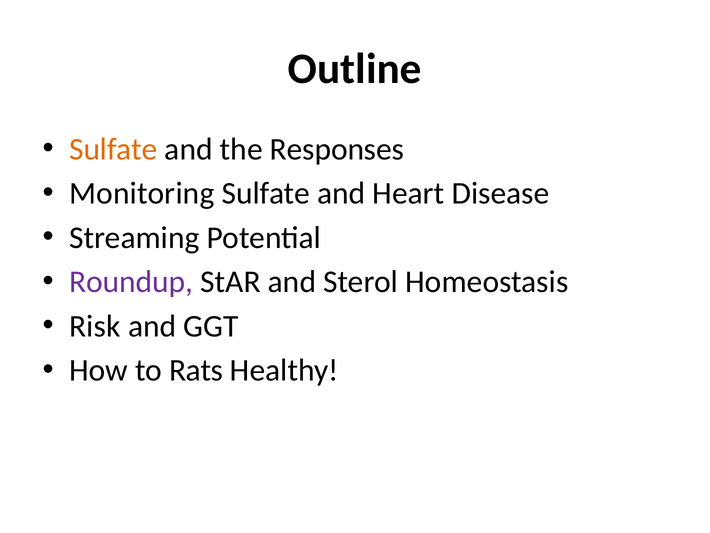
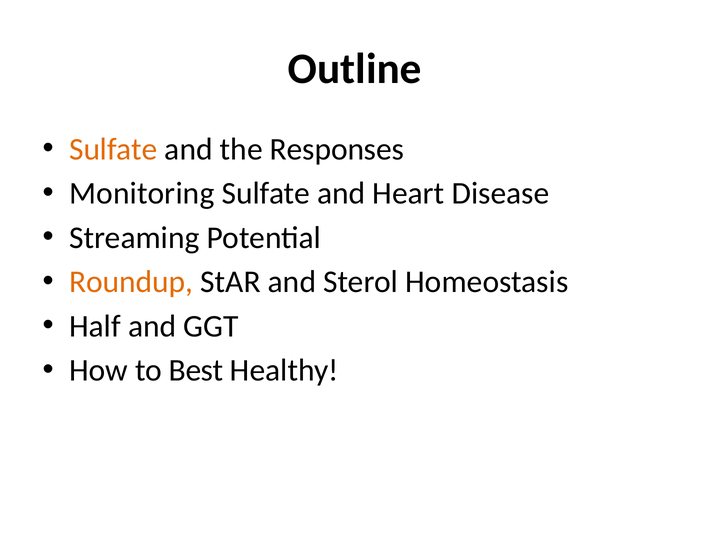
Roundup colour: purple -> orange (131, 282)
Risk: Risk -> Half (95, 326)
Rats: Rats -> Best (196, 370)
